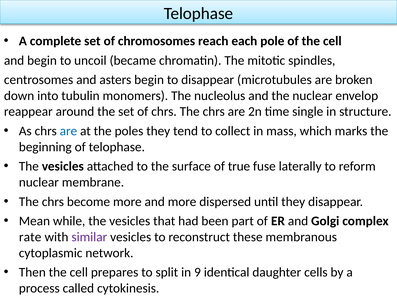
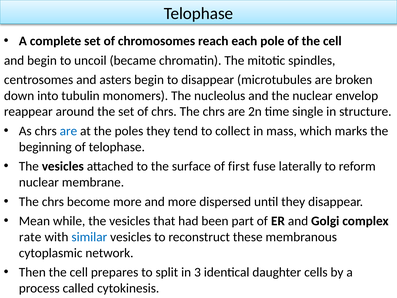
true: true -> first (239, 166)
similar colour: purple -> blue (89, 237)
9: 9 -> 3 (198, 272)
